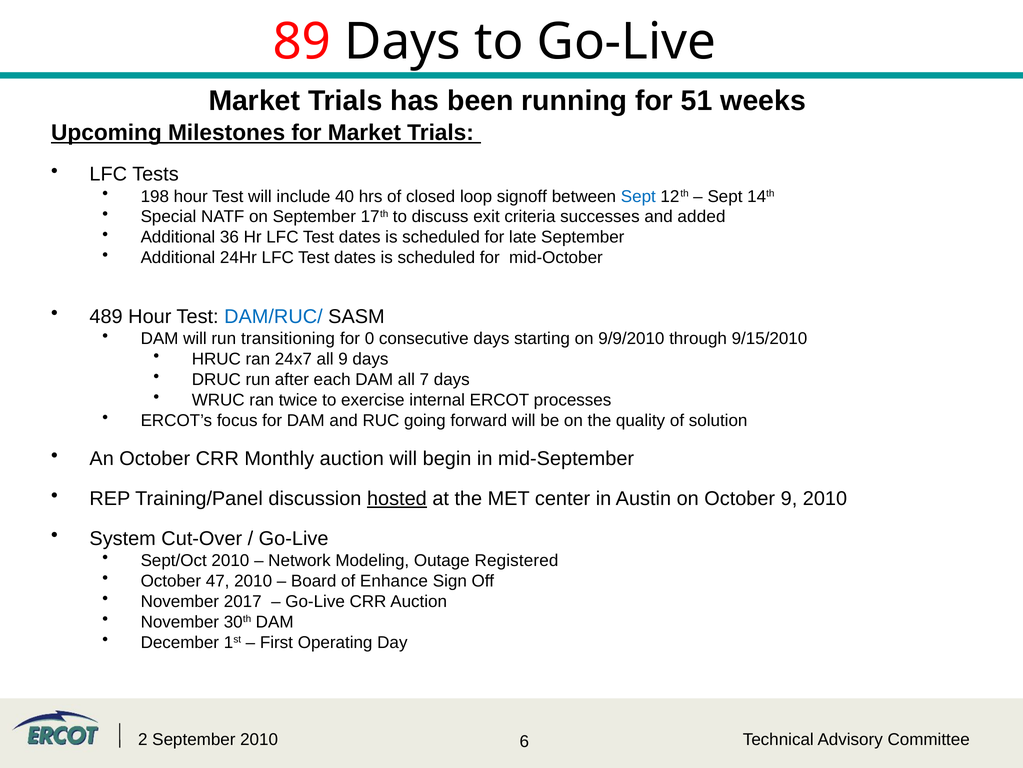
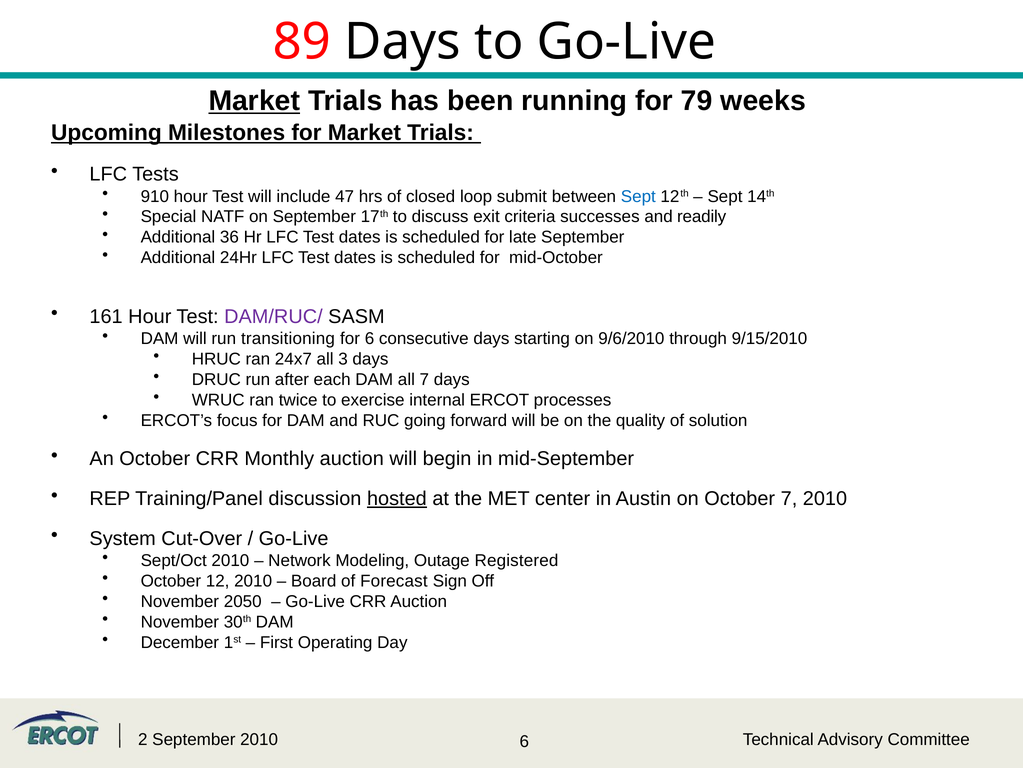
Market underline: none -> present (254, 101)
51: 51 -> 79 (697, 101)
198: 198 -> 910 (155, 196)
40: 40 -> 47 (345, 196)
signoff: signoff -> submit (522, 196)
added: added -> readily (702, 217)
489: 489 -> 161 (106, 316)
DAM/RUC/ colour: blue -> purple (273, 316)
for 0: 0 -> 6 (369, 338)
9/9/2010: 9/9/2010 -> 9/6/2010 (631, 338)
all 9: 9 -> 3 (343, 359)
October 9: 9 -> 7 (789, 498)
47: 47 -> 12 (218, 580)
Enhance: Enhance -> Forecast (394, 580)
2017: 2017 -> 2050 (243, 601)
